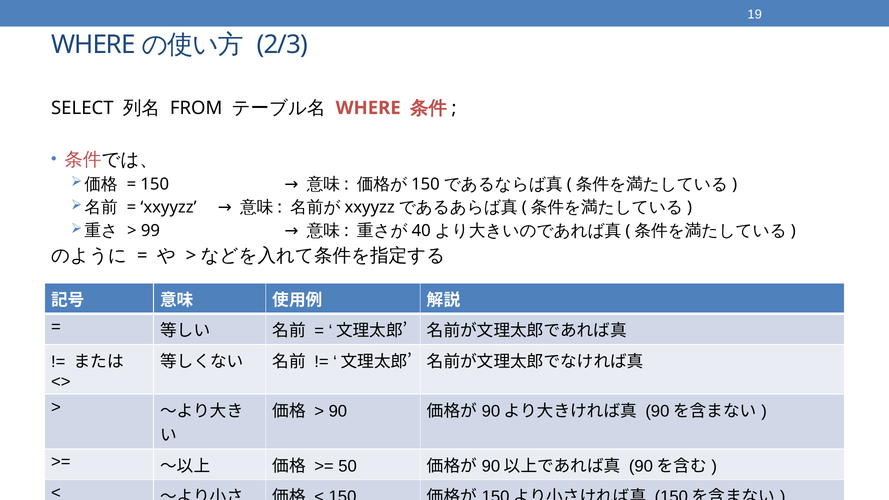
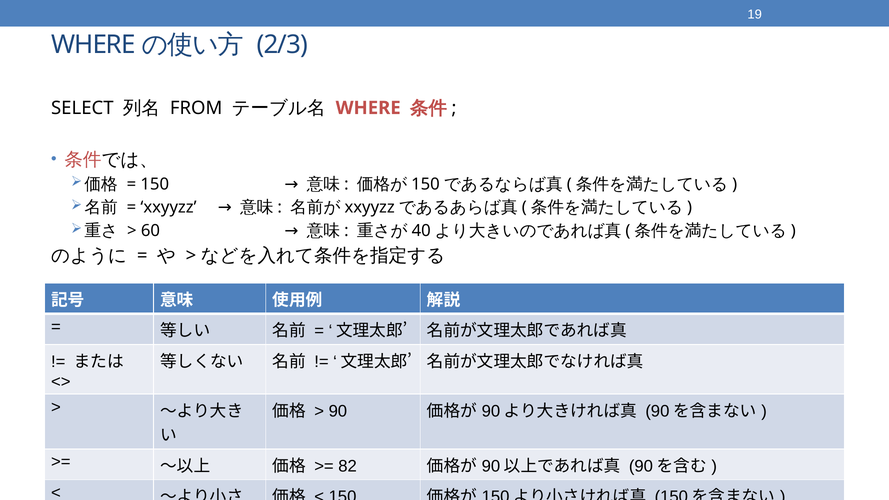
99: 99 -> 60 (150, 231)
50: 50 -> 82 (348, 466)
